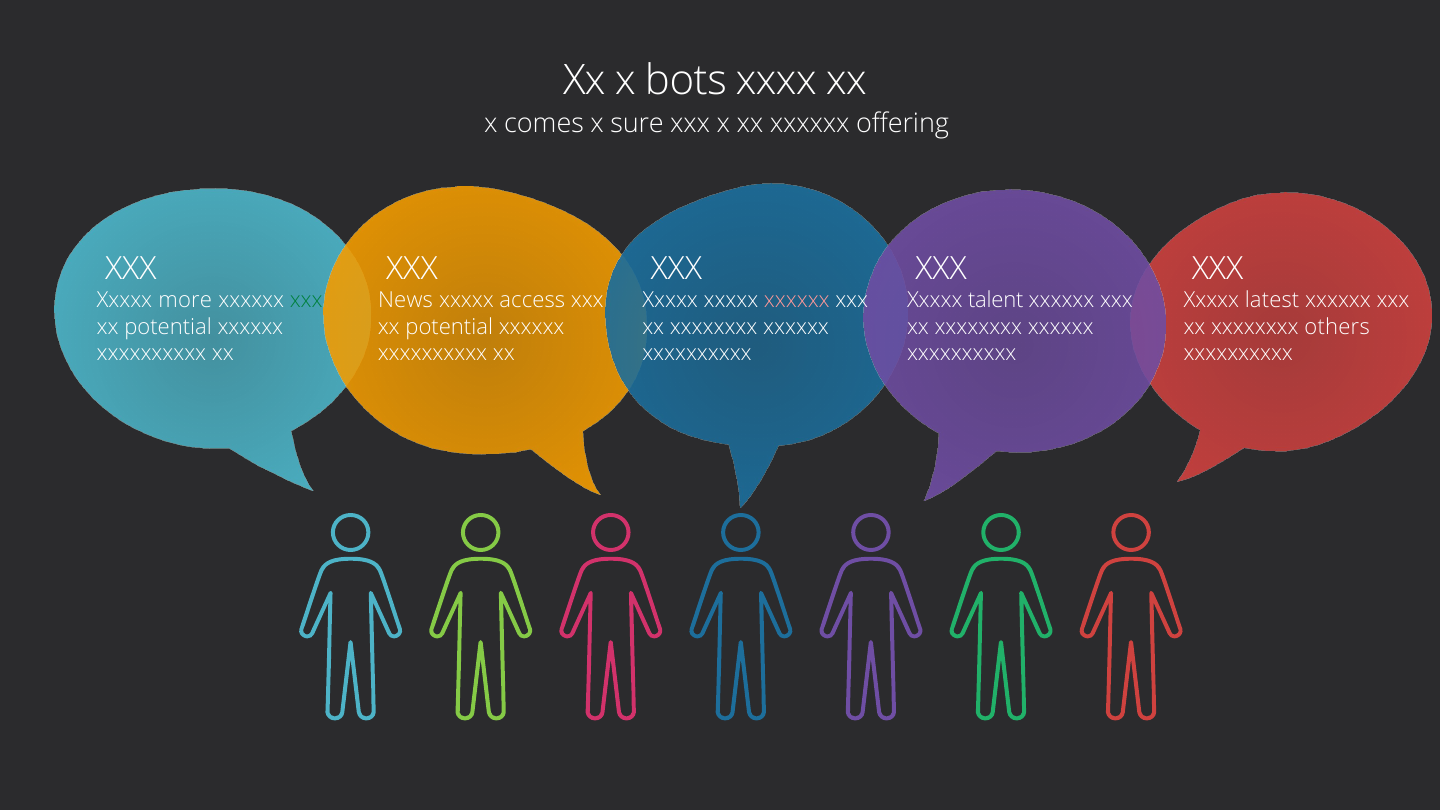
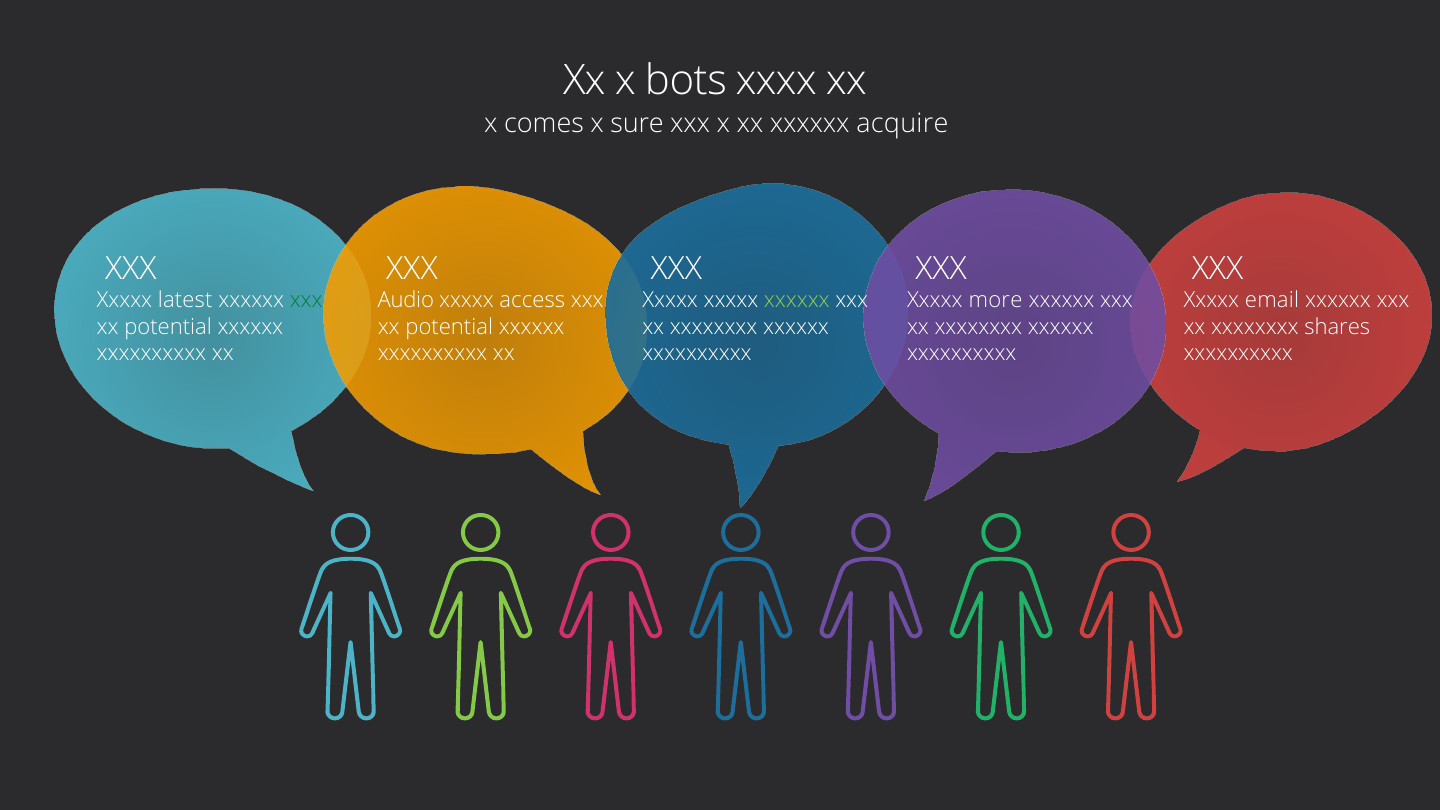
offering: offering -> acquire (902, 124)
more: more -> latest (185, 301)
News: News -> Audio (406, 301)
xxxxxx colour: pink -> light green (797, 301)
talent: talent -> more (995, 301)
latest: latest -> email (1272, 301)
others: others -> shares (1337, 327)
